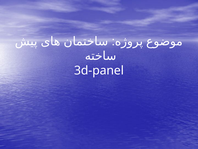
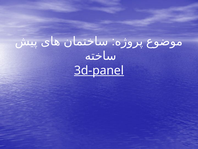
3d-panel underline: none -> present (99, 70)
